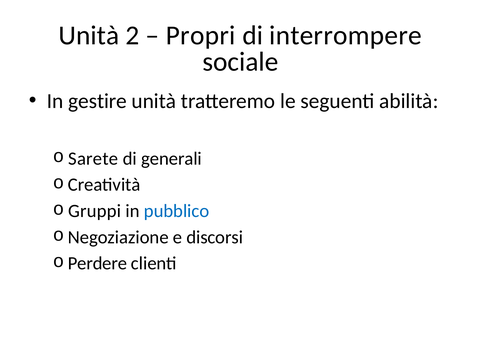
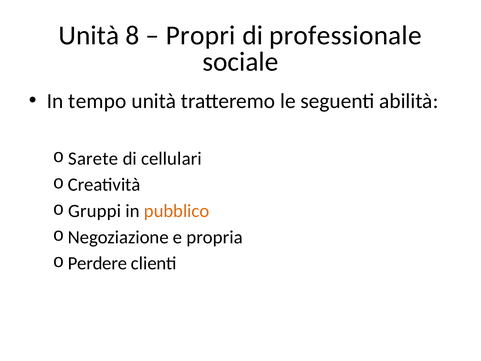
2: 2 -> 8 (132, 35)
interrompere: interrompere -> professionale (346, 35)
gestire: gestire -> tempo (97, 101)
generali: generali -> cellulari (171, 158)
pubblico colour: blue -> orange (177, 211)
discorsi: discorsi -> propria (215, 237)
